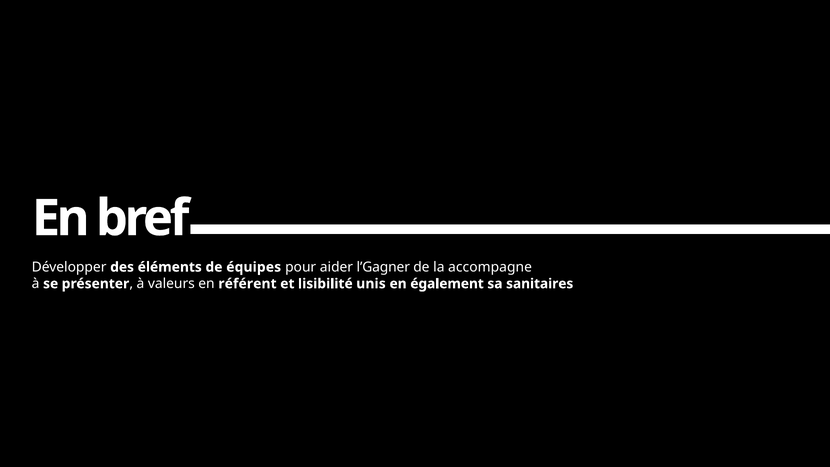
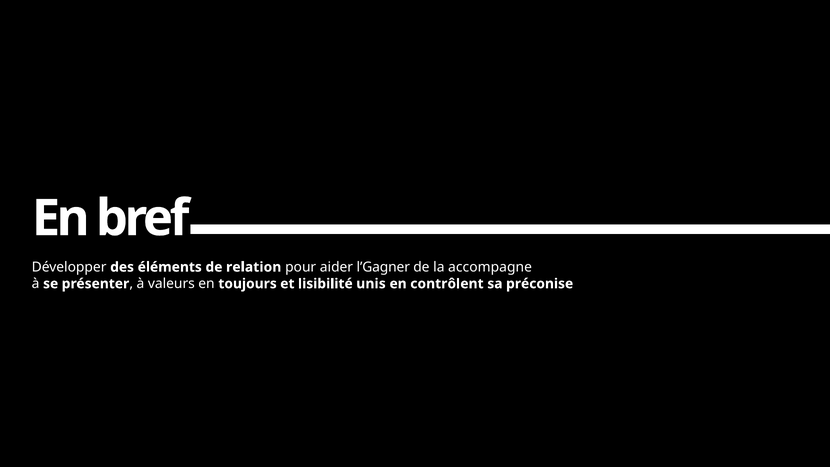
équipes: équipes -> relation (254, 267)
référent: référent -> toujours (248, 284)
également: également -> contrôlent (447, 284)
sanitaires: sanitaires -> préconise (540, 284)
